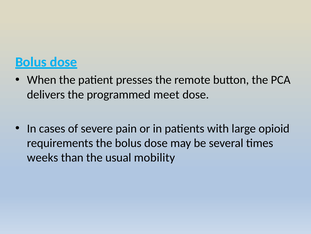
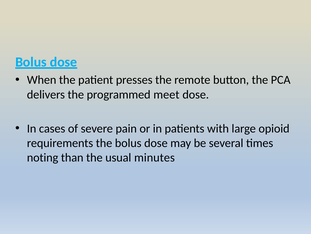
weeks: weeks -> noting (43, 157)
mobility: mobility -> minutes (154, 157)
